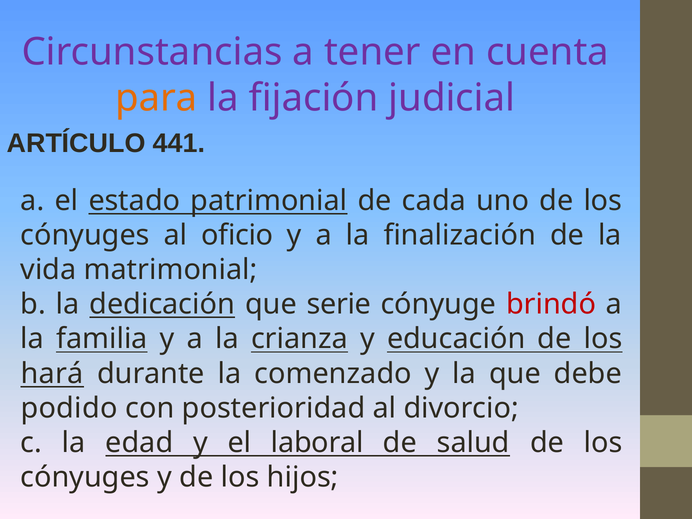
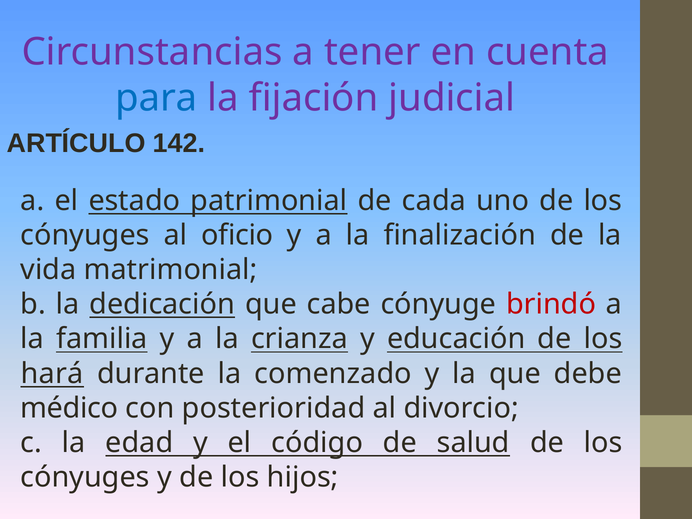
para colour: orange -> blue (156, 98)
441: 441 -> 142 (179, 144)
serie: serie -> cabe (339, 304)
podido: podido -> médico (69, 408)
laboral: laboral -> código (317, 443)
